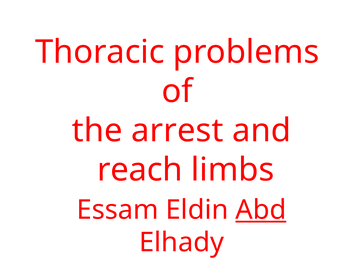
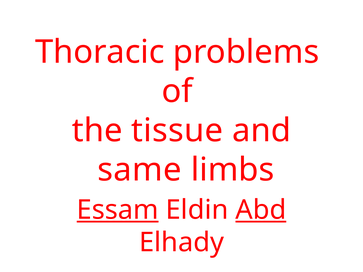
arrest: arrest -> tissue (177, 131)
reach: reach -> same (140, 170)
Essam underline: none -> present (118, 210)
